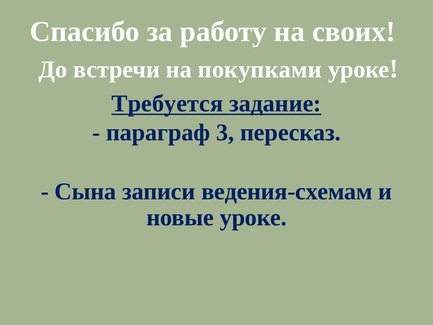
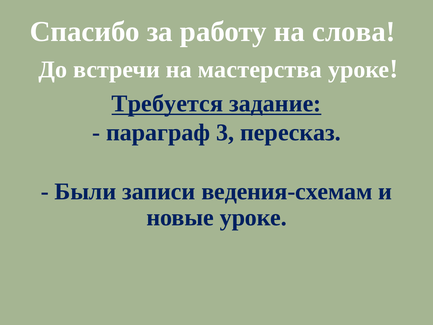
своих: своих -> слова (354, 32)
покупками: покупками -> мастерства (260, 70)
Сына: Сына -> Были (85, 191)
